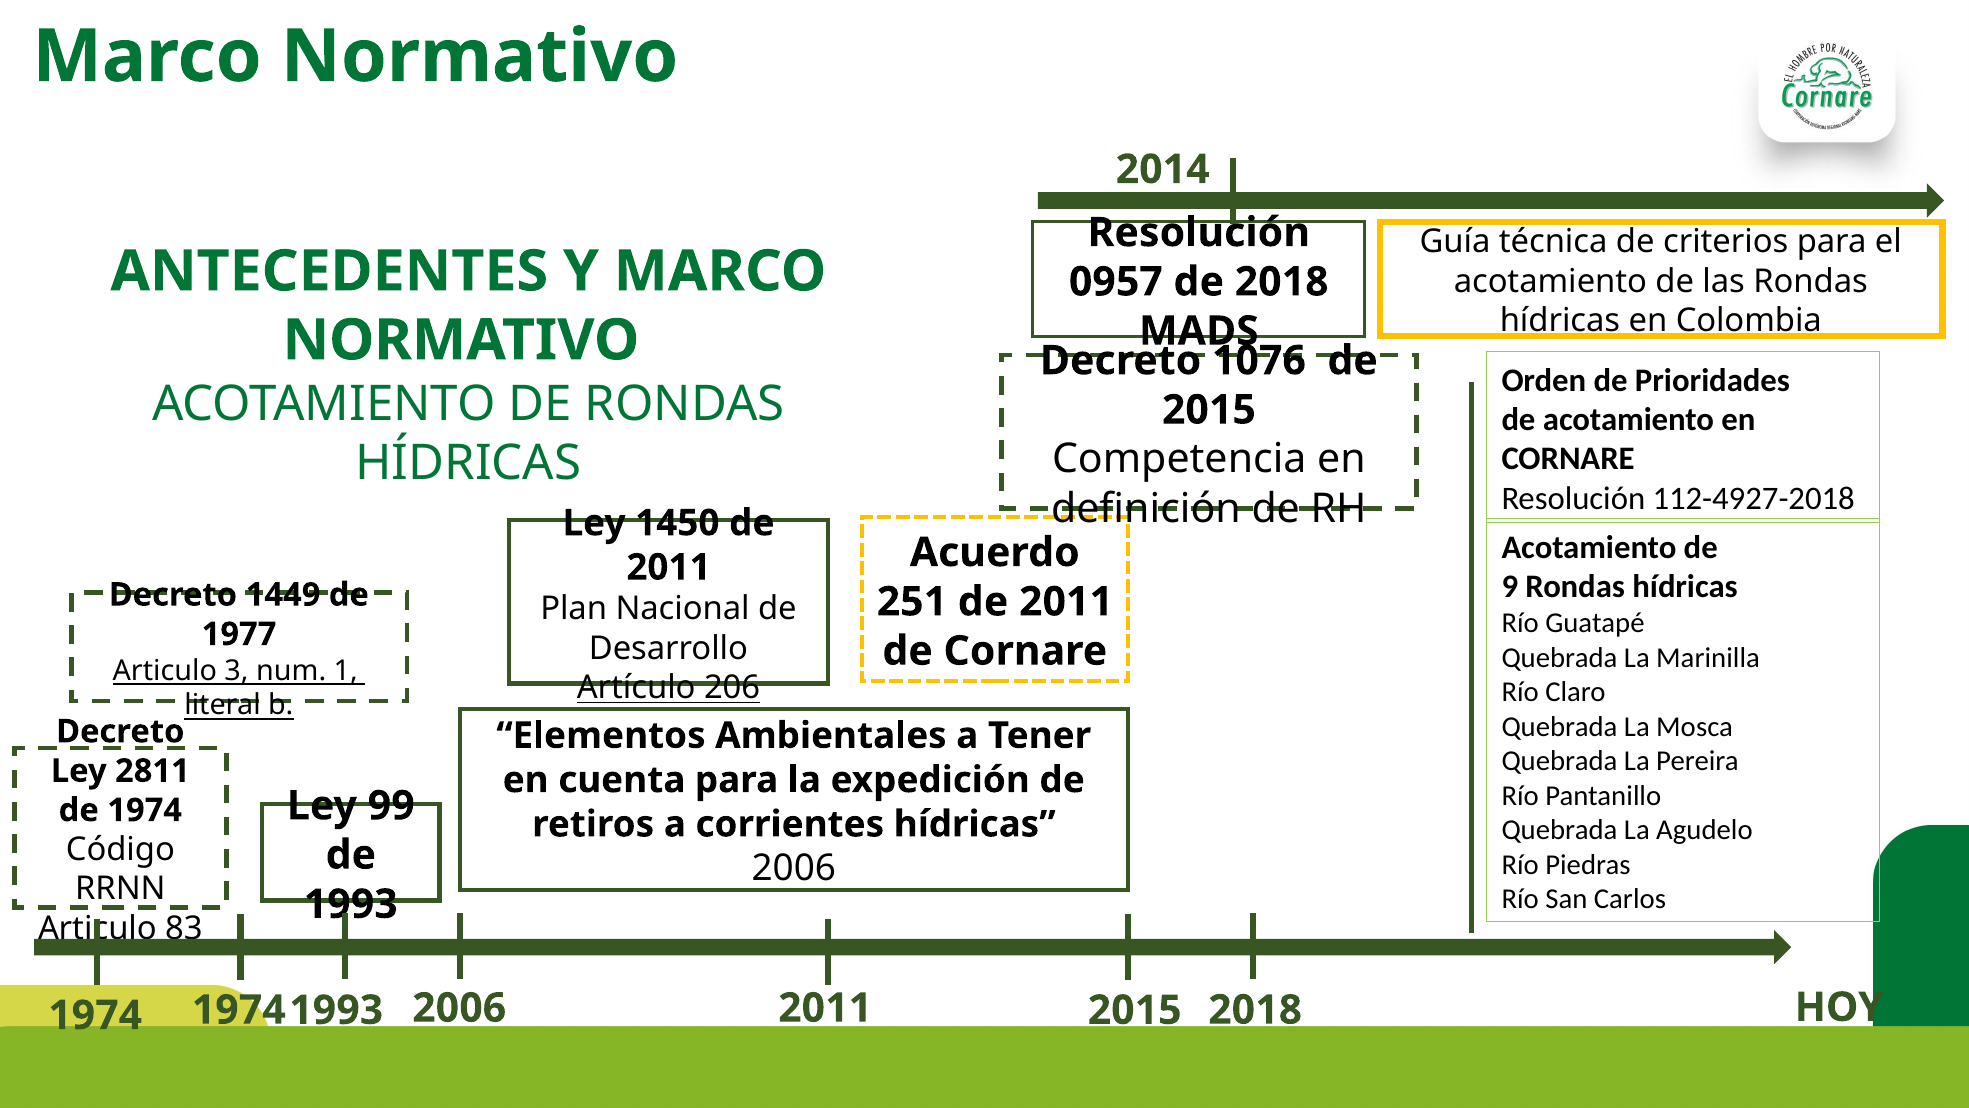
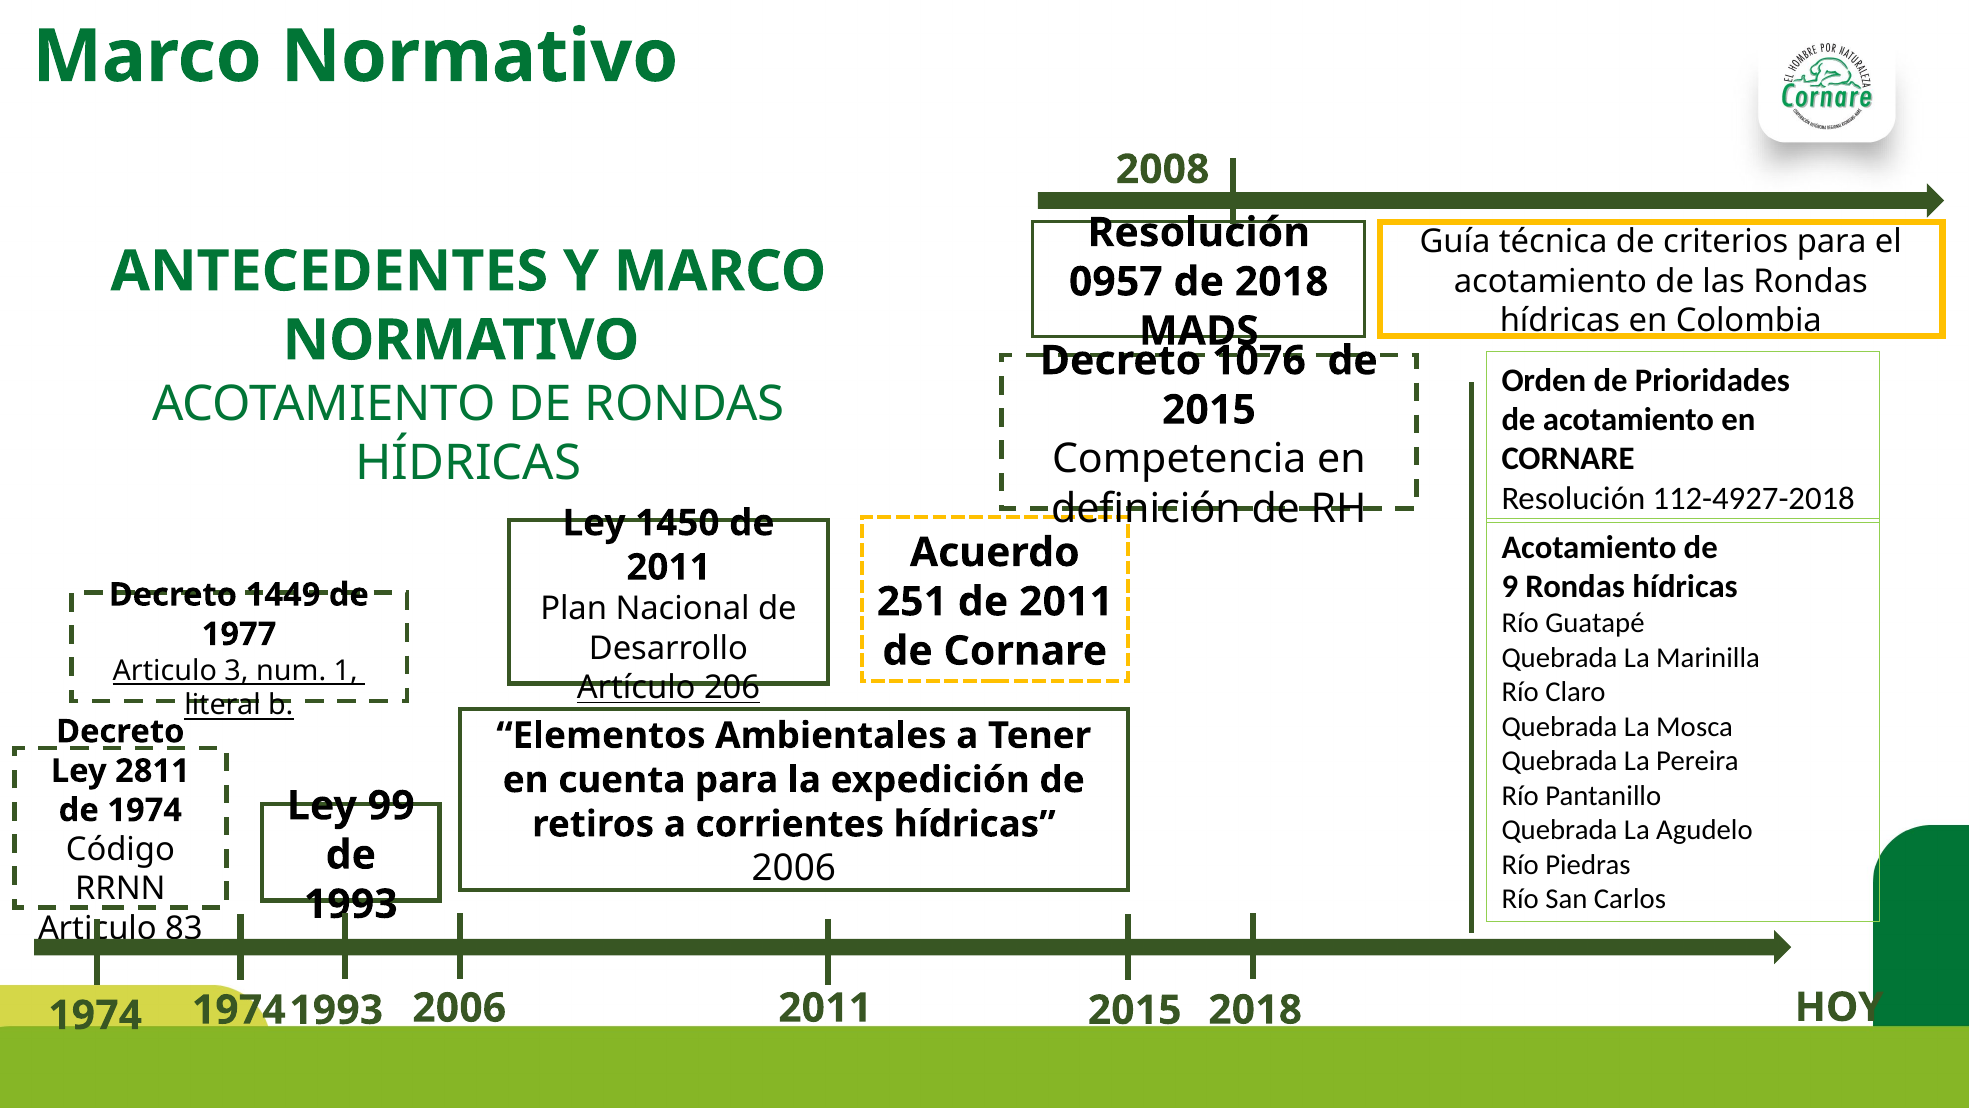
2014: 2014 -> 2008 (1163, 169)
